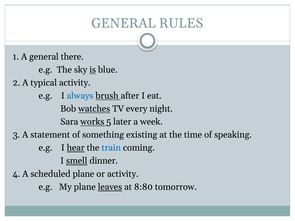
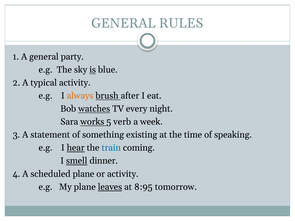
there: there -> party (72, 57)
always colour: blue -> orange (80, 96)
later: later -> verb (122, 122)
8:80: 8:80 -> 8:95 (143, 187)
